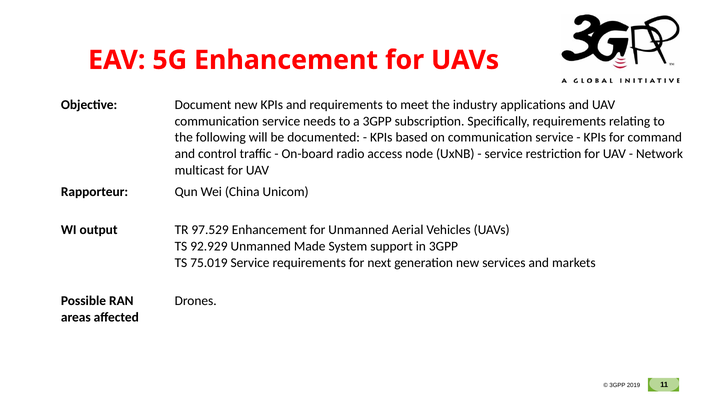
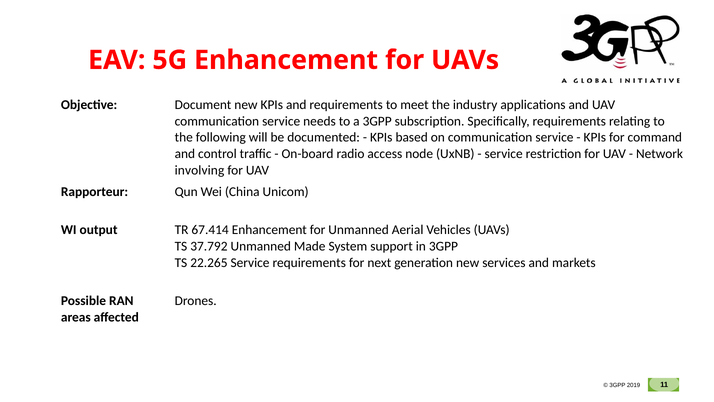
multicast: multicast -> involving (199, 170)
97.529: 97.529 -> 67.414 (210, 230)
92.929: 92.929 -> 37.792 (209, 246)
75.019: 75.019 -> 22.265 (209, 262)
